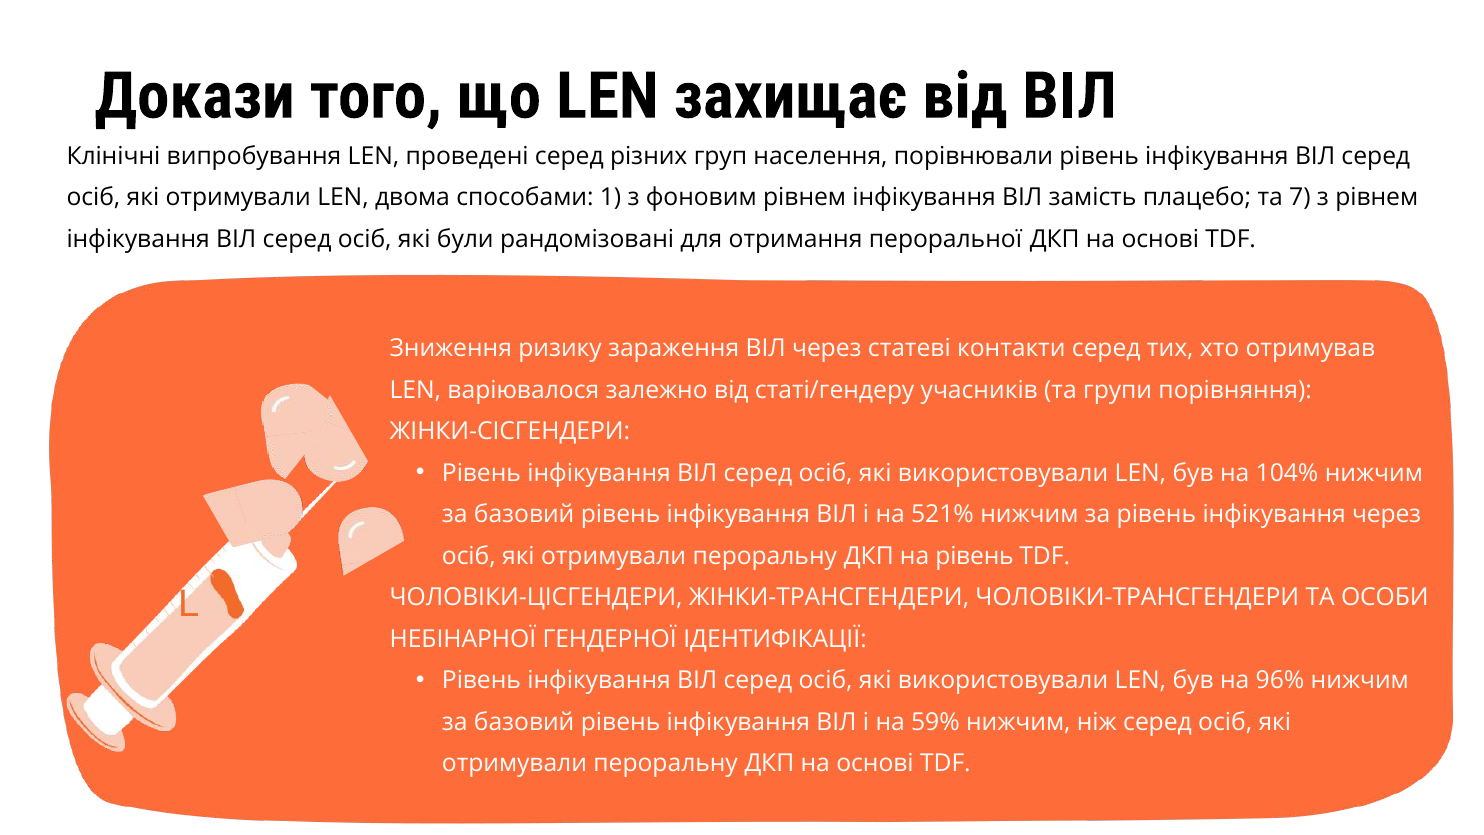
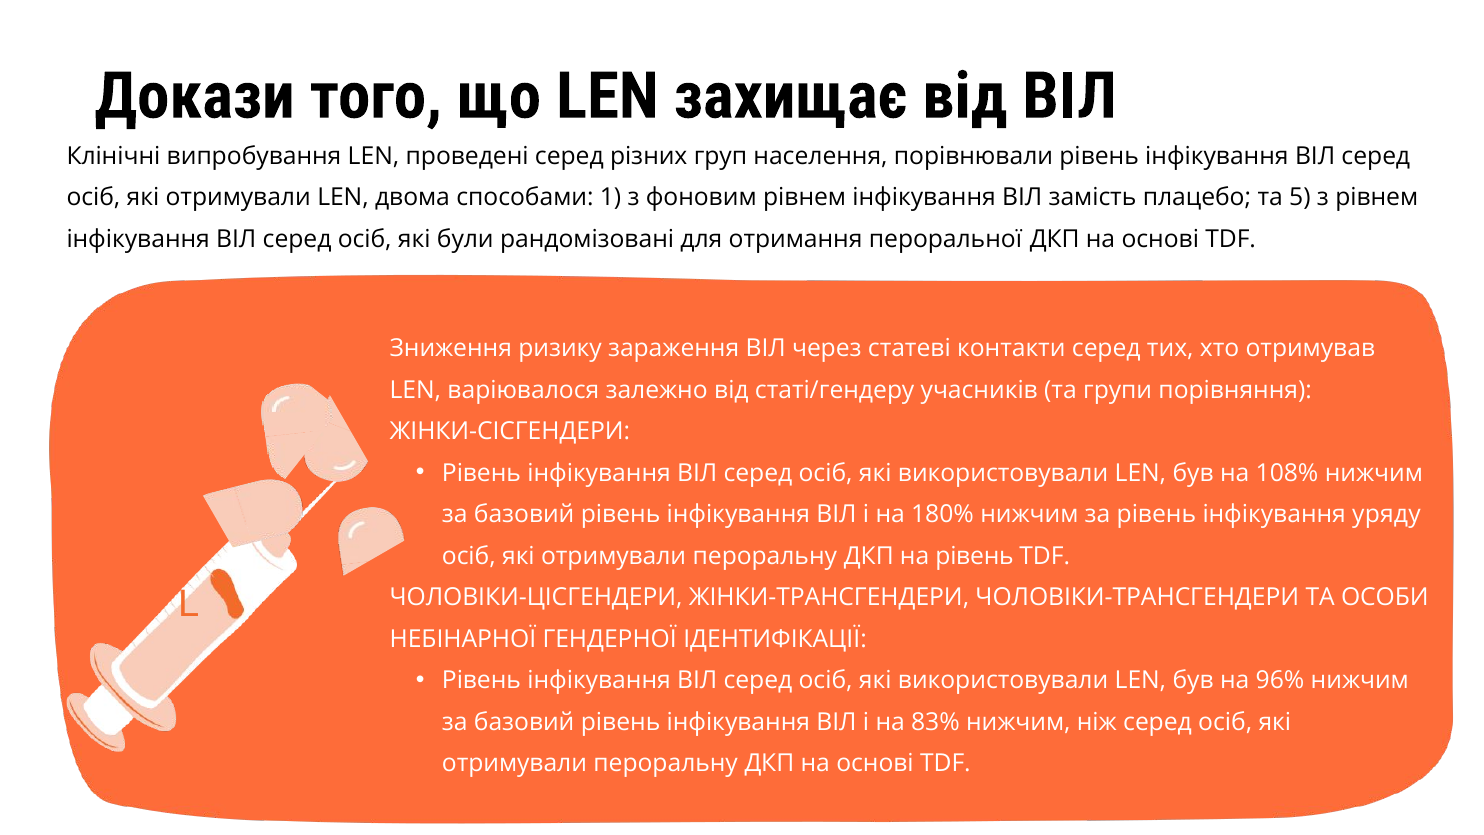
7: 7 -> 5 (1300, 197)
104%: 104% -> 108% (1287, 473)
521%: 521% -> 180% (942, 514)
інфікування через: через -> уряду (1386, 514)
59%: 59% -> 83% (935, 722)
